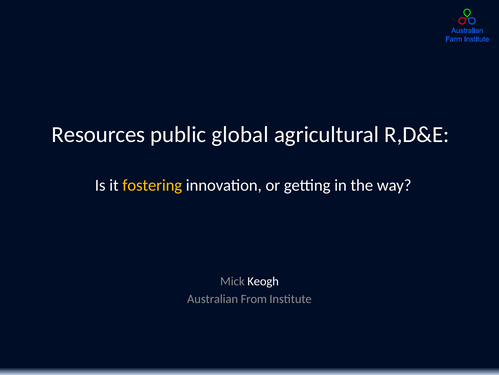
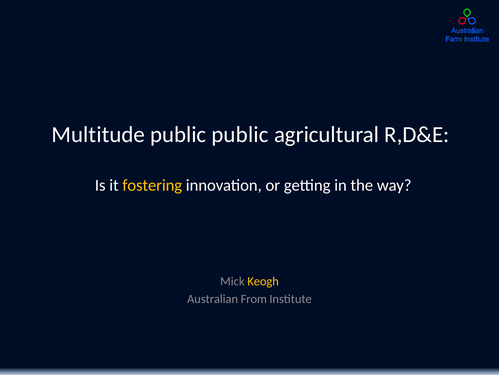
Resources: Resources -> Multitude (98, 134)
public global: global -> public (240, 134)
Keogh colour: white -> yellow (263, 281)
